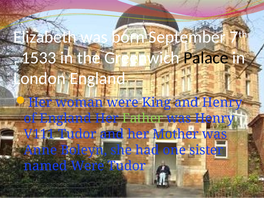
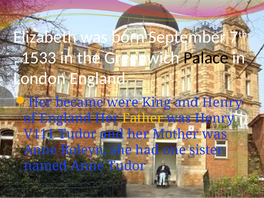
woman: woman -> became (79, 103)
Father colour: light green -> yellow (143, 118)
named Were: Were -> Anne (87, 166)
